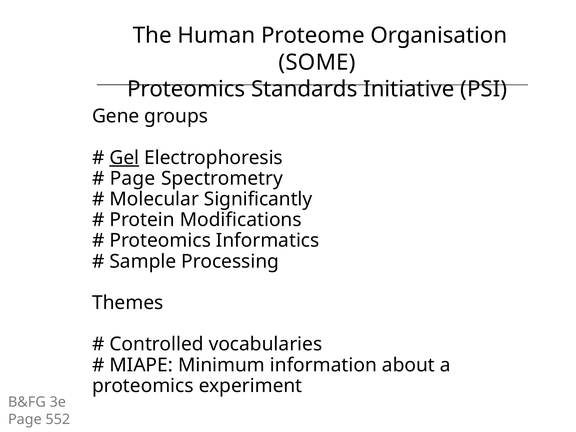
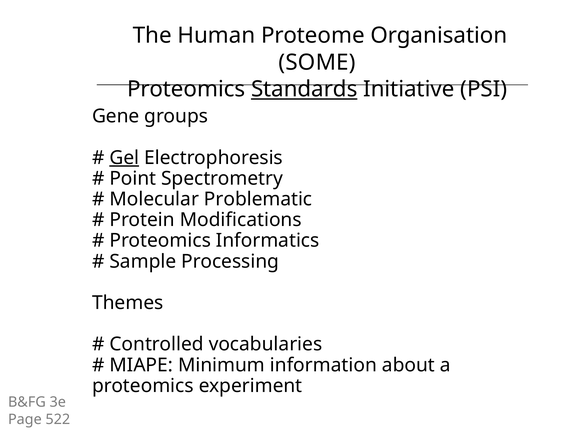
Standards underline: none -> present (304, 89)
Page: Page -> Point (133, 178)
Significantly: Significantly -> Problematic (258, 199)
552: 552 -> 522 (58, 419)
